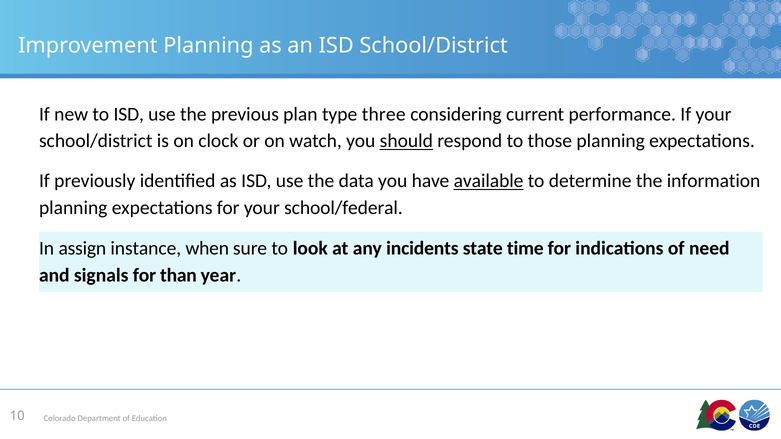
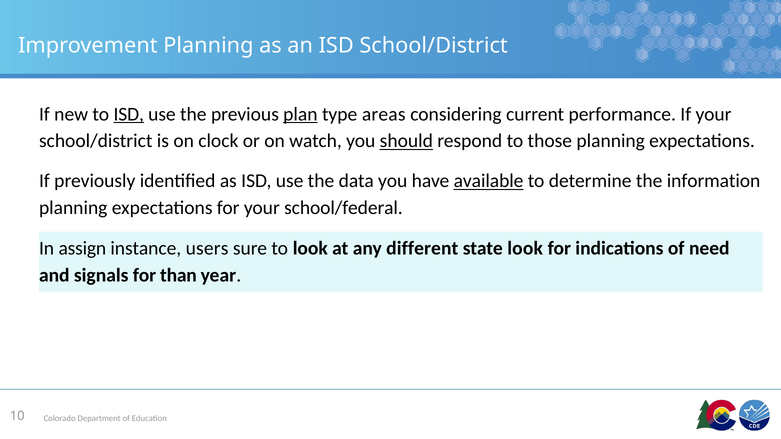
ISD underline: none -> present (129, 114)
plan underline: none -> present (300, 114)
three: three -> areas (384, 114)
when: when -> users (207, 248)
incidents: incidents -> different (422, 248)
state time: time -> look (525, 248)
